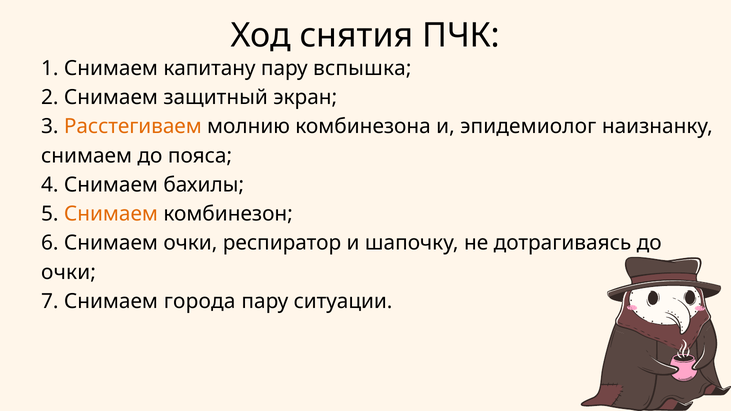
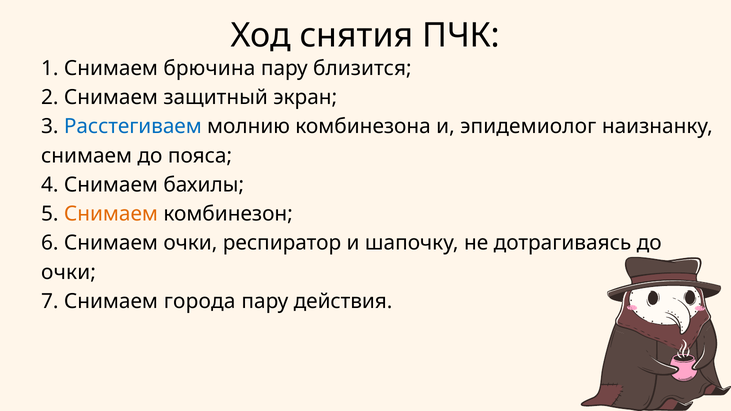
капитану: капитану -> брючина (209, 68)
вспышка: вспышка -> близится (362, 68)
Расстегиваем colour: orange -> blue (133, 127)
ситуации: ситуации -> действия (343, 302)
